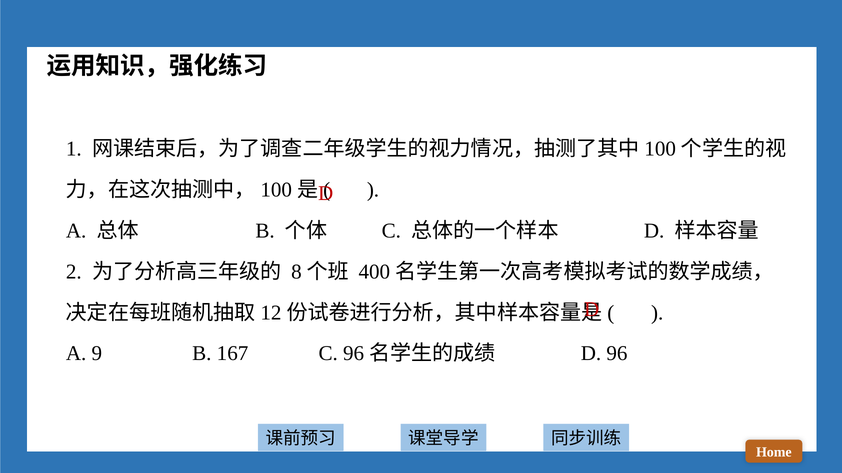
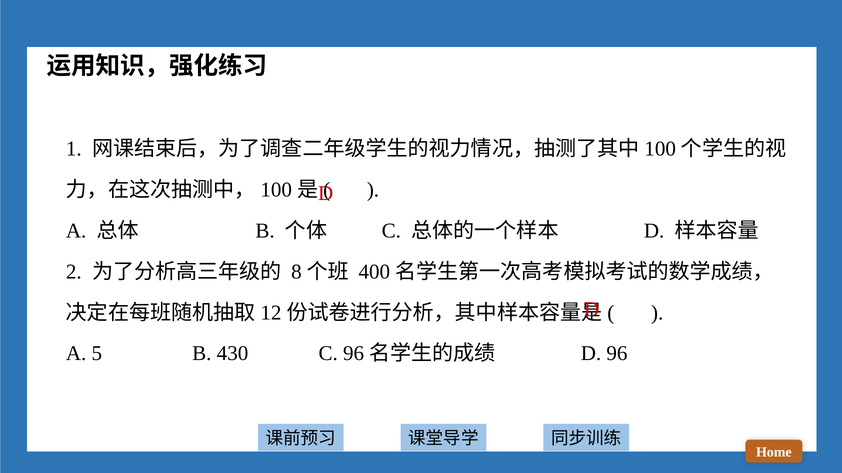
9: 9 -> 5 (97, 354)
167: 167 -> 430 (233, 354)
